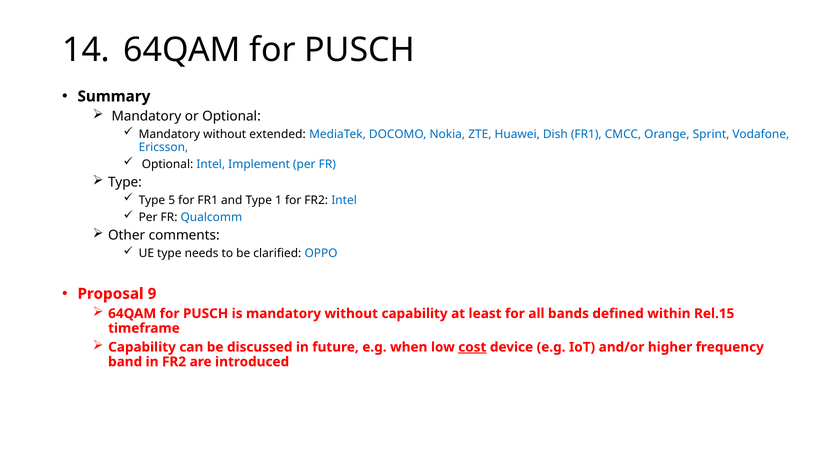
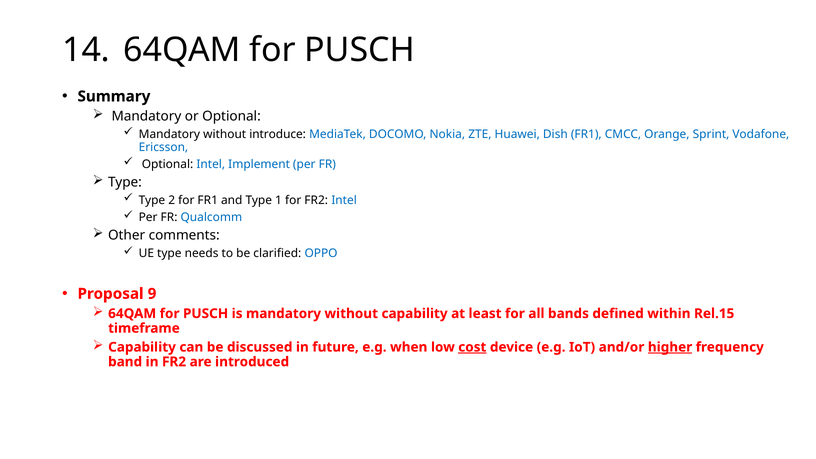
extended: extended -> introduce (278, 134)
5: 5 -> 2 (172, 200)
higher underline: none -> present (670, 347)
